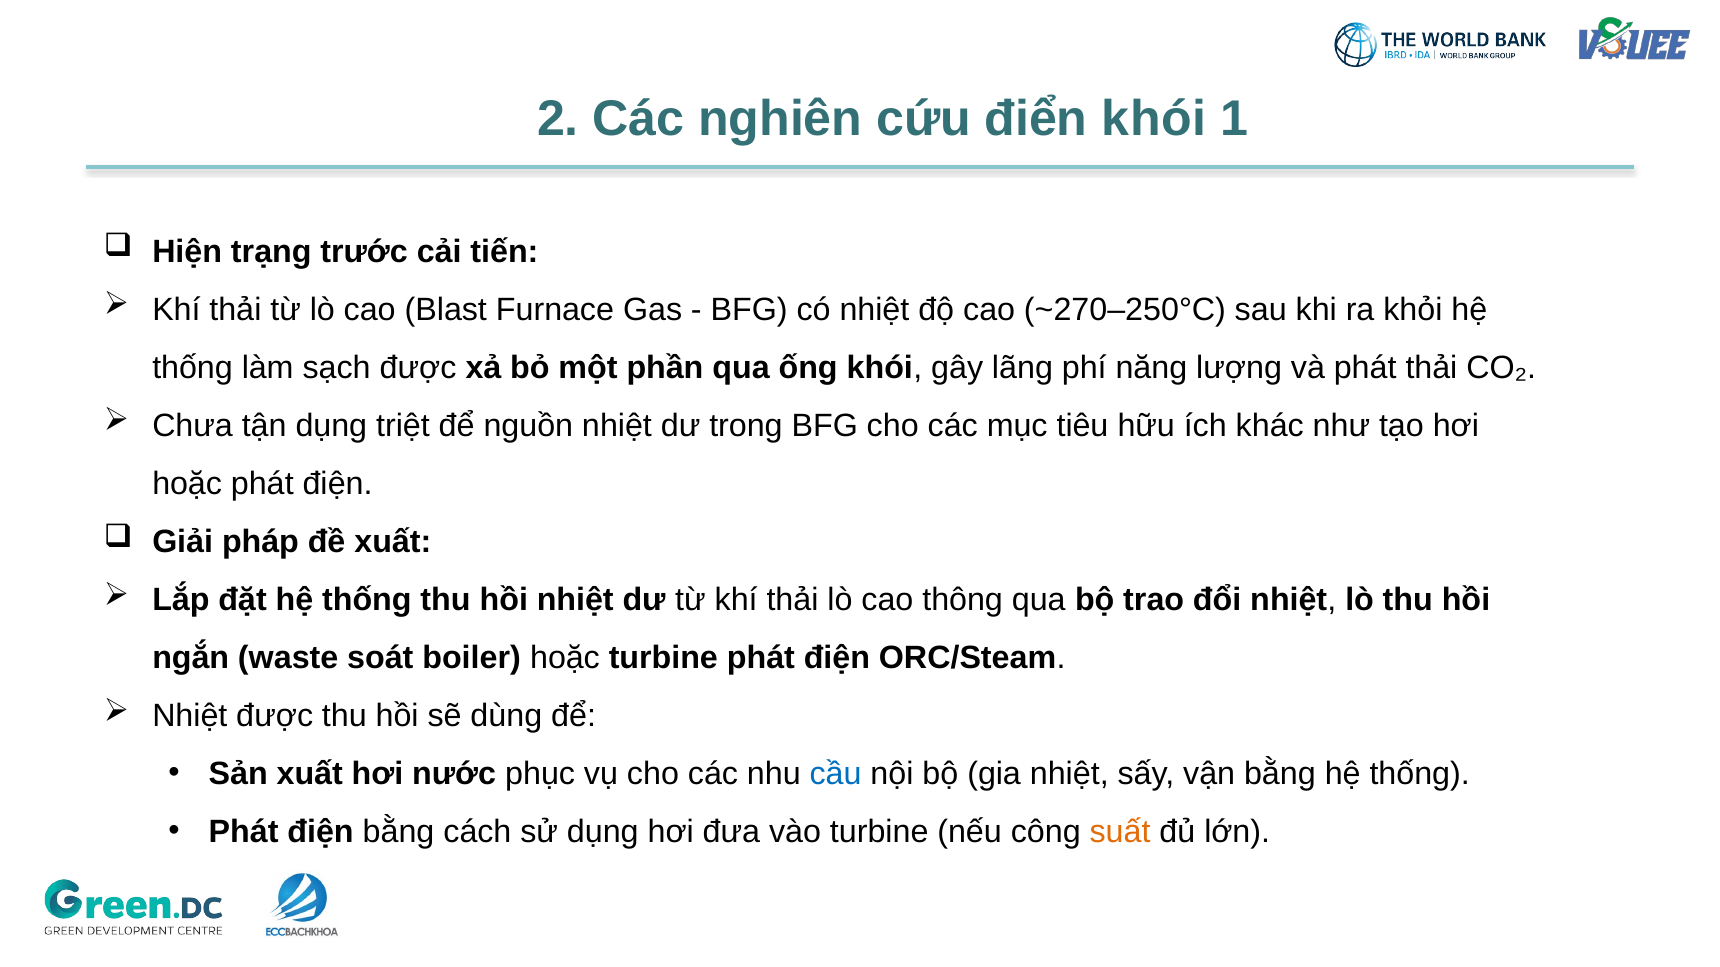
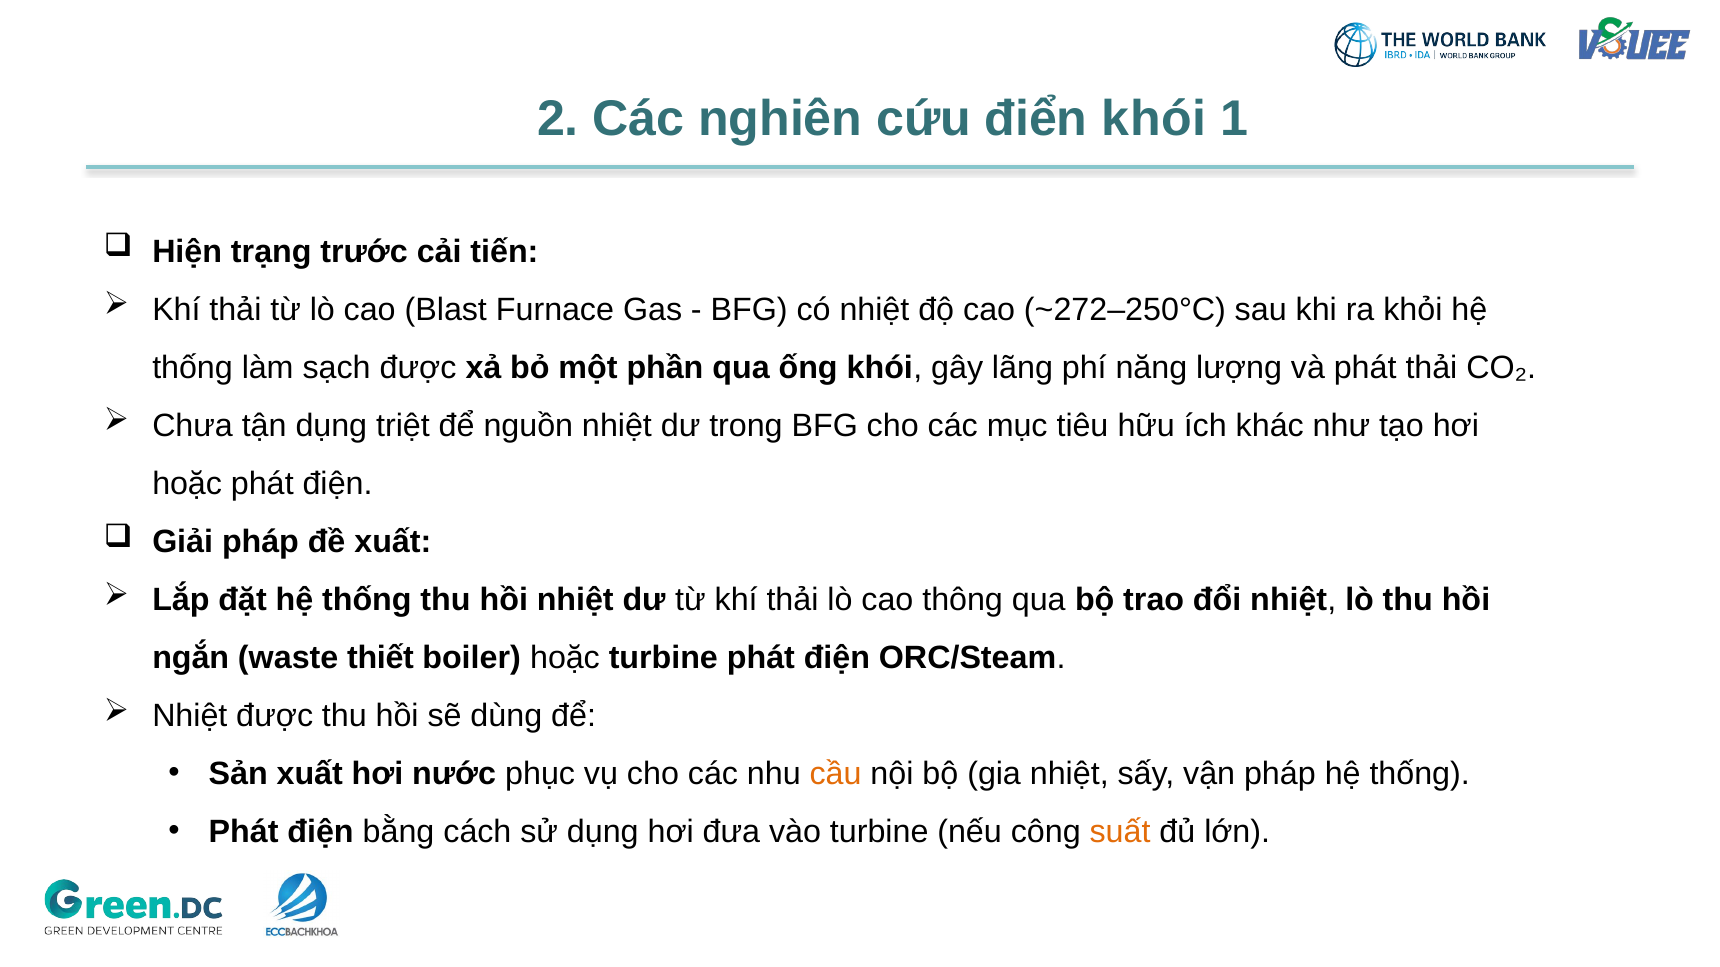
~270–250°C: ~270–250°C -> ~272–250°C (1125, 310)
soát: soát -> thiết (380, 658)
cầu colour: blue -> orange (836, 774)
vận bằng: bằng -> pháp (1280, 774)
